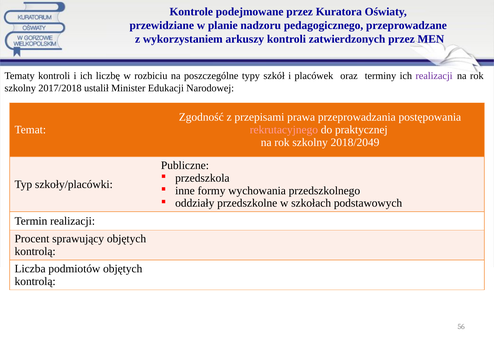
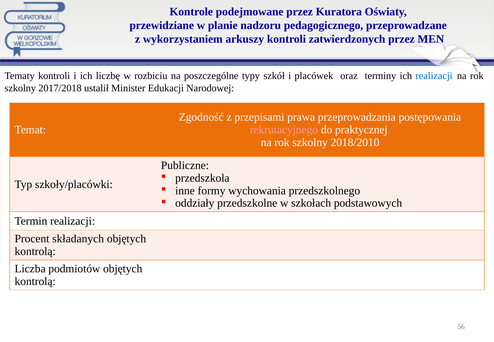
realizacji colour: purple -> blue (434, 76)
2018/2049: 2018/2049 -> 2018/2010 (355, 142)
sprawujący: sprawujący -> składanych (78, 239)
